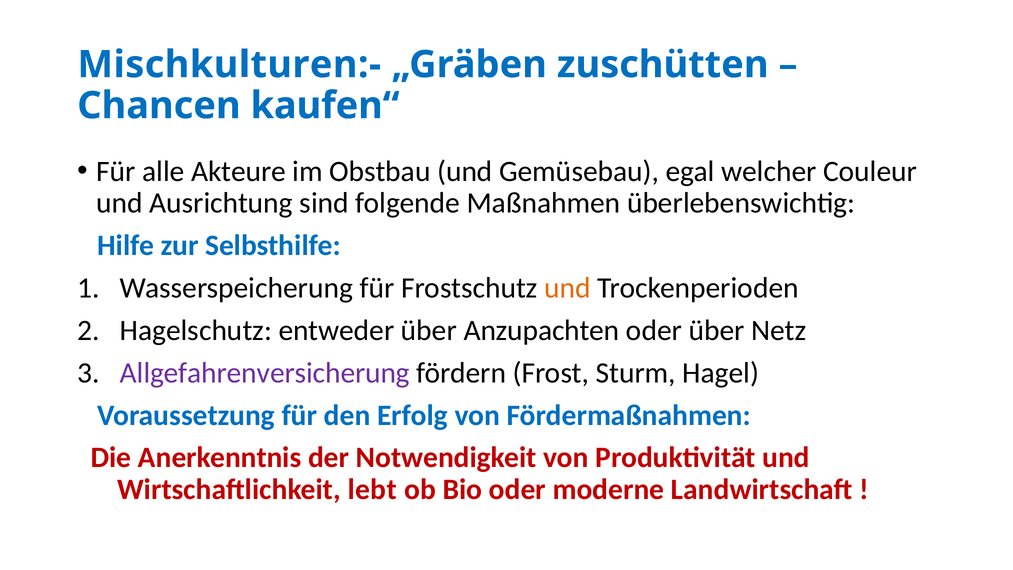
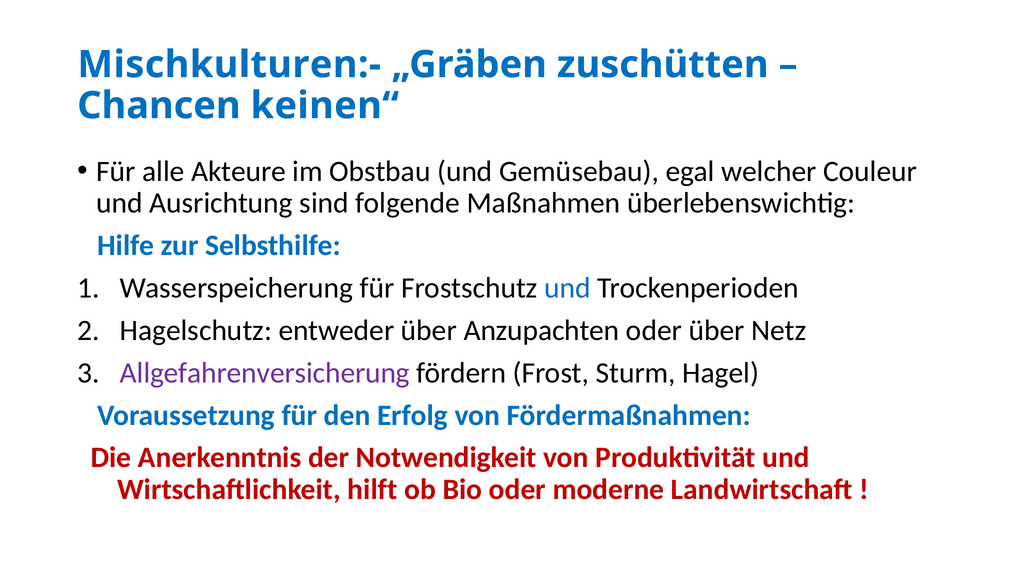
kaufen“: kaufen“ -> keinen“ (325, 106)
und colour: orange -> blue (568, 288)
lebt: lebt -> hilft (372, 489)
